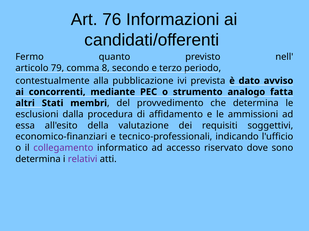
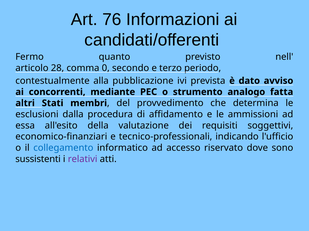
79: 79 -> 28 (58, 68)
8: 8 -> 0 (106, 68)
collegamento colour: purple -> blue (63, 148)
determina: determina -> sussistenti (38, 159)
